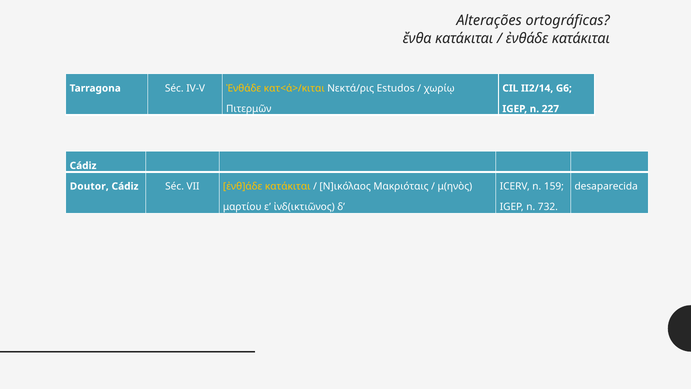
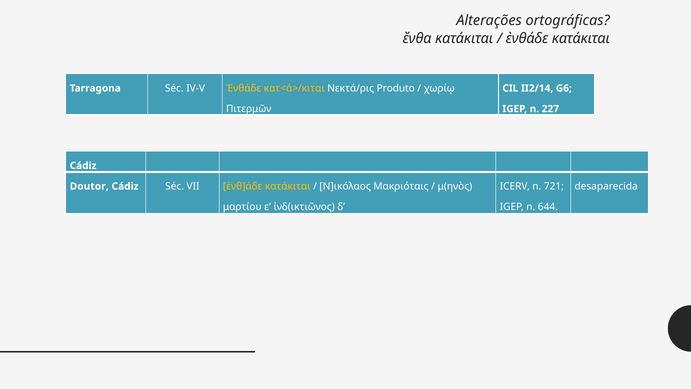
Estudos: Estudos -> Produto (396, 88)
159: 159 -> 721 (554, 186)
732: 732 -> 644 (548, 207)
